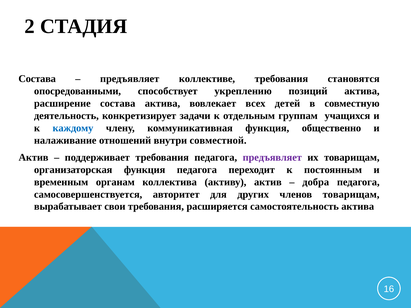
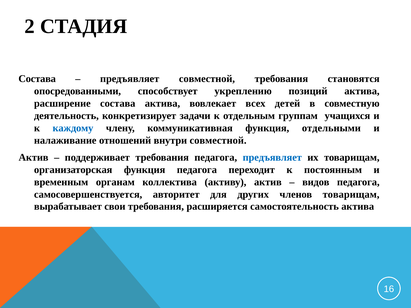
предъявляет коллективе: коллективе -> совместной (207, 79)
общественно: общественно -> отдельными (331, 128)
предъявляет colour: purple -> blue (272, 157)
добра: добра -> видов (316, 182)
